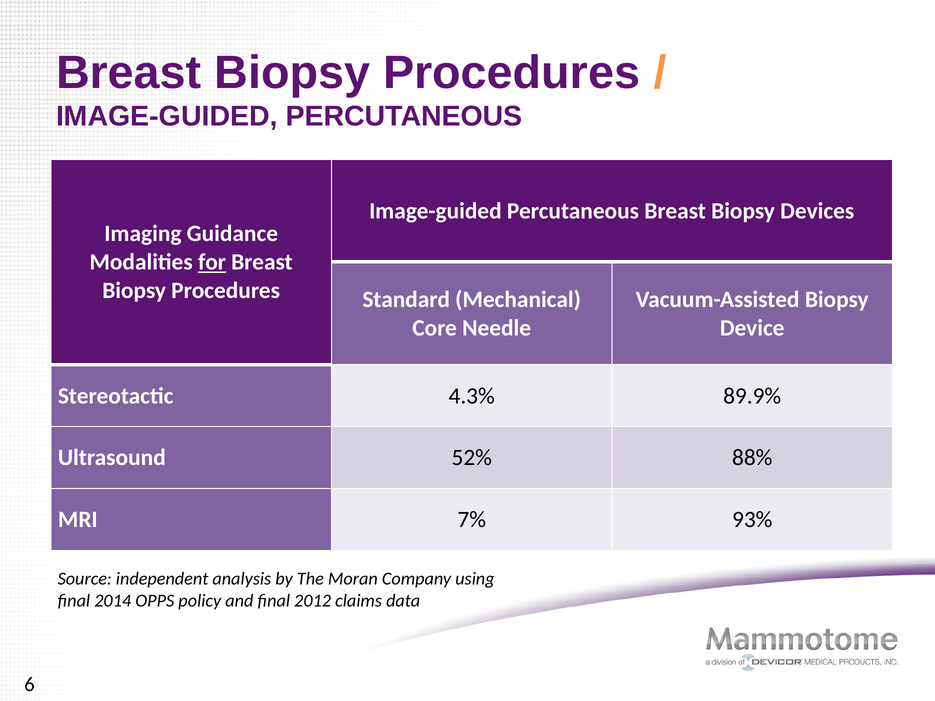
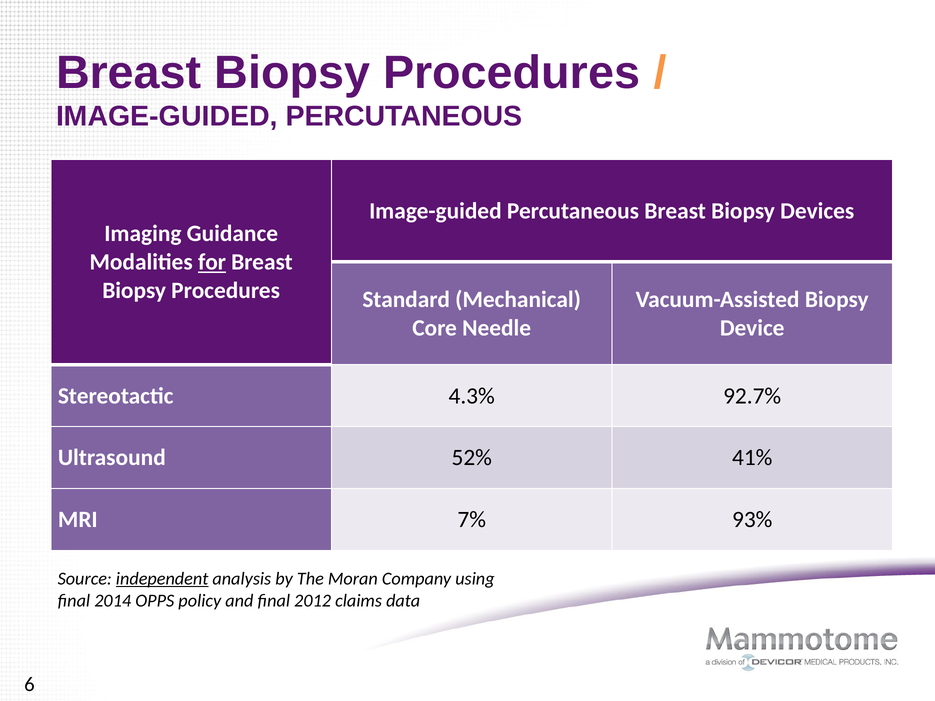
89.9%: 89.9% -> 92.7% (752, 396)
88%: 88% -> 41% (752, 458)
independent underline: none -> present (162, 579)
